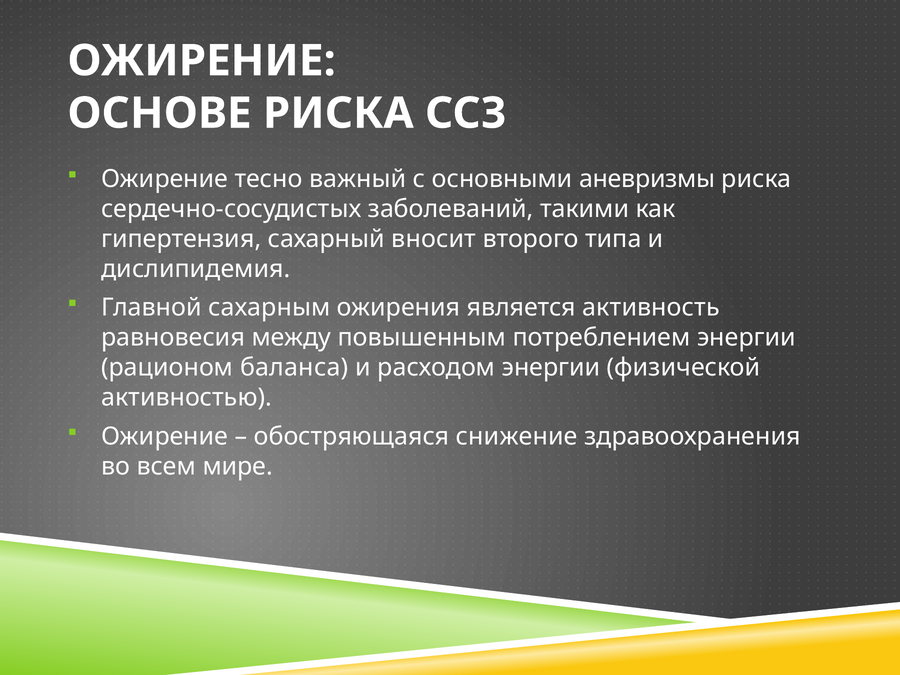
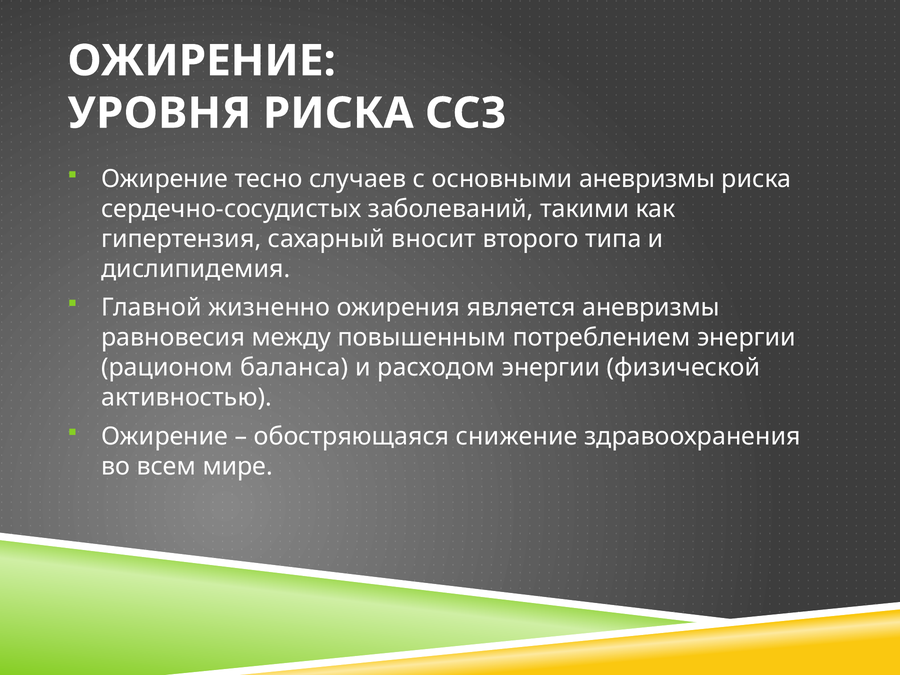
ОСНОВЕ: ОСНОВЕ -> УРОВНЯ (159, 113)
важный: важный -> случаев (358, 179)
сахарным: сахарным -> жизненно (269, 308)
является активность: активность -> аневризмы (651, 308)
